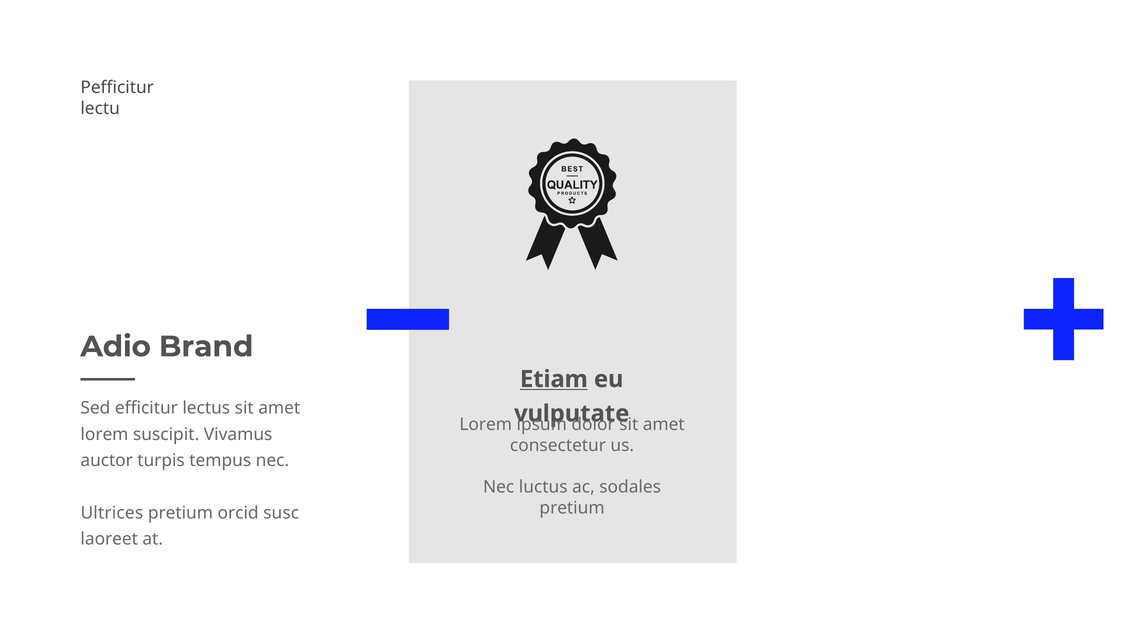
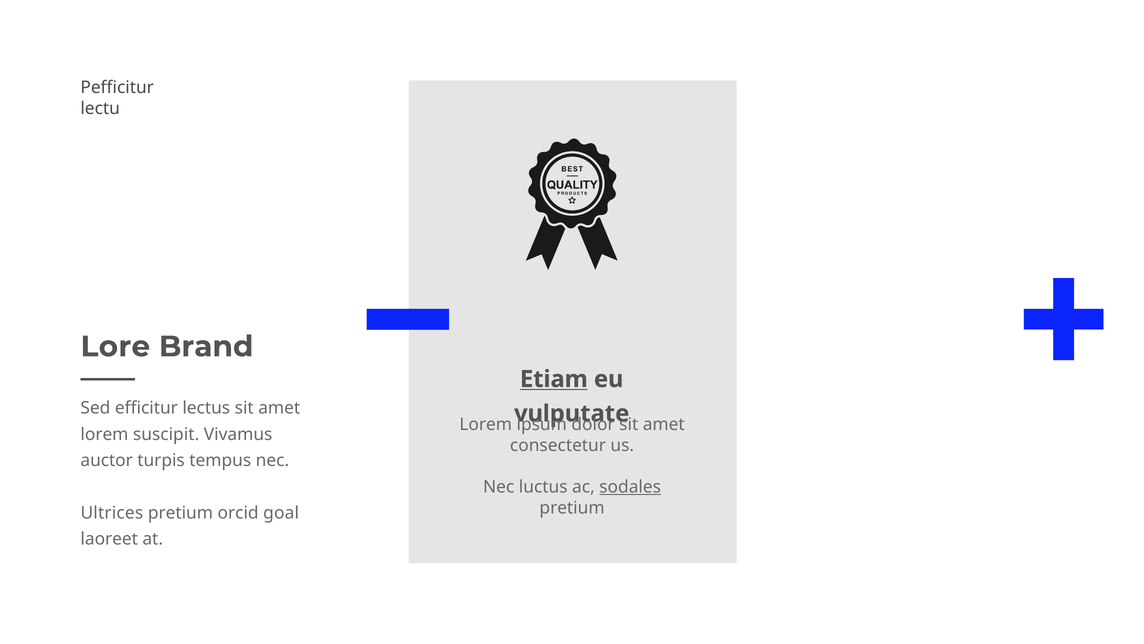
Adio: Adio -> Lore (115, 347)
sodales underline: none -> present (630, 487)
susc: susc -> goal (281, 513)
